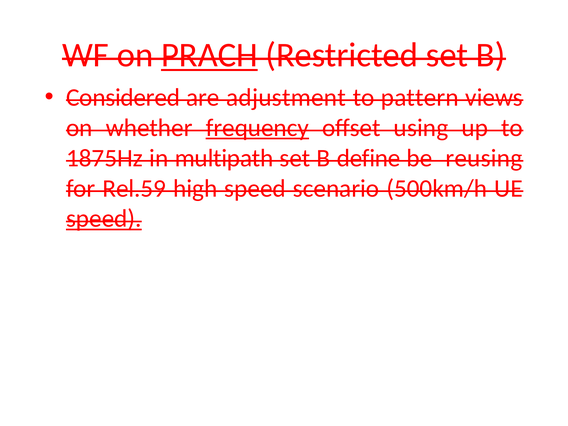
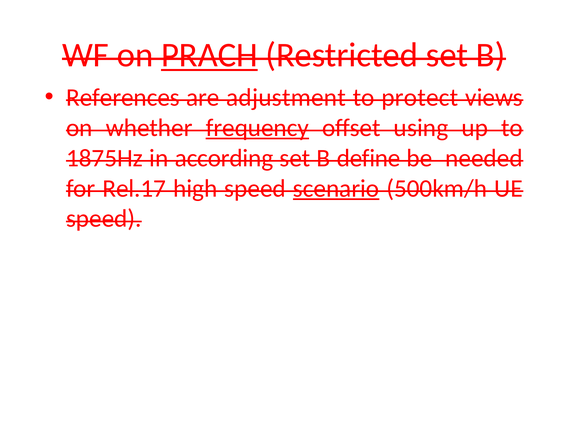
Considered: Considered -> References (123, 97)
pattern: pattern -> protect (420, 97)
multipath: multipath -> according (224, 158)
reusing: reusing -> needed (484, 158)
Rel.59: Rel.59 -> Rel.17 (134, 188)
scenario underline: none -> present (336, 188)
speed underline: present -> none (104, 219)
